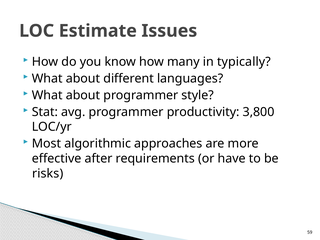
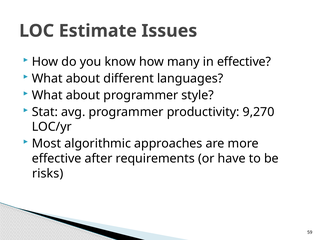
in typically: typically -> effective (244, 62)
3,800: 3,800 -> 9,270 (259, 112)
